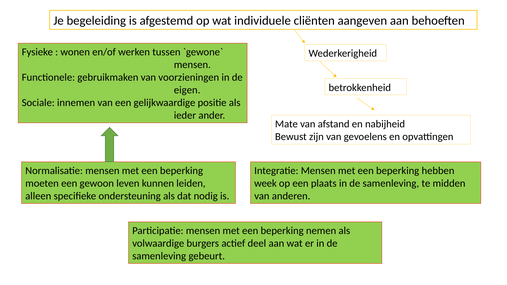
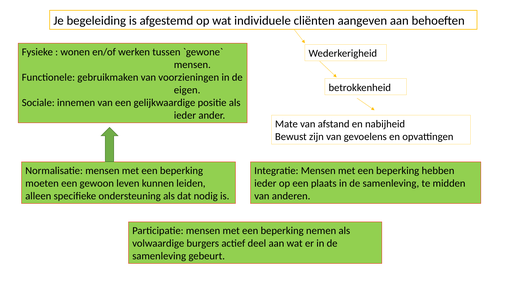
week: week -> ieder (265, 183)
